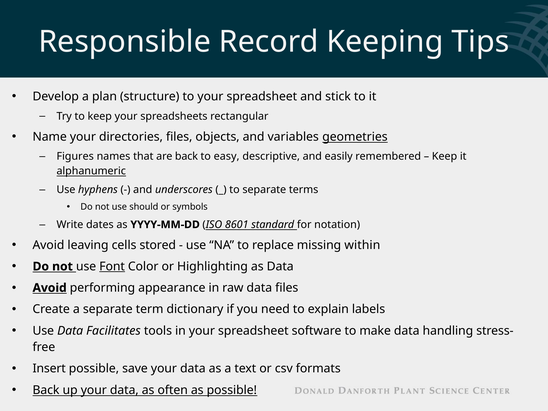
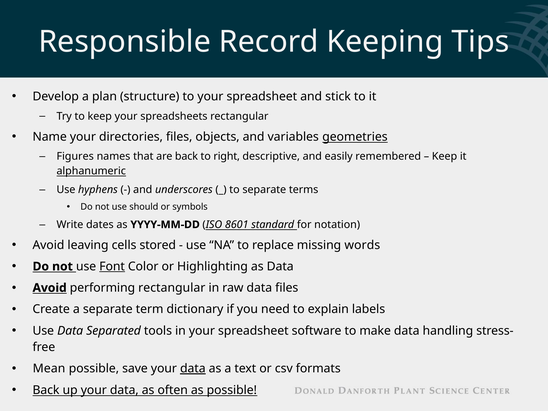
easy: easy -> right (227, 156)
within: within -> words (362, 245)
performing appearance: appearance -> rectangular (172, 288)
Facilitates: Facilitates -> Separated (114, 331)
Insert: Insert -> Mean (49, 369)
data underline: none -> present (193, 369)
